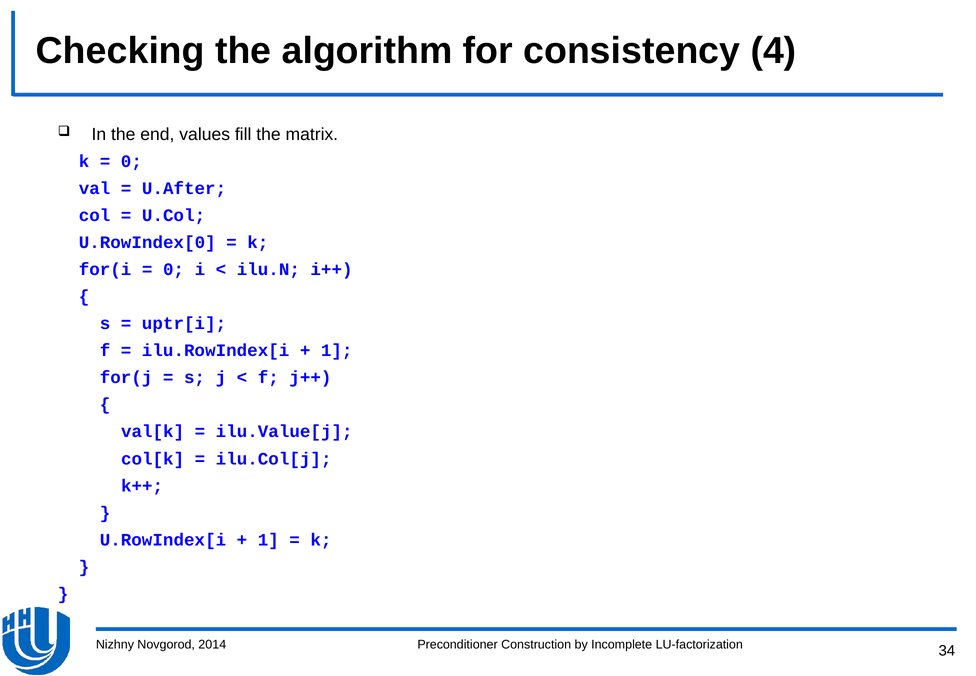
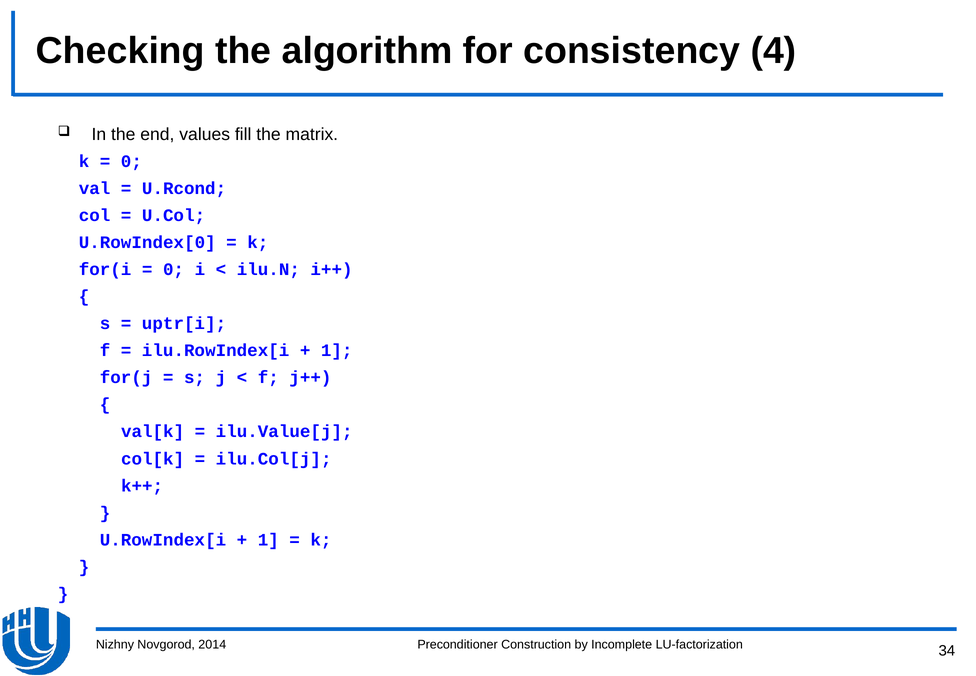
U.After: U.After -> U.Rcond (184, 188)
